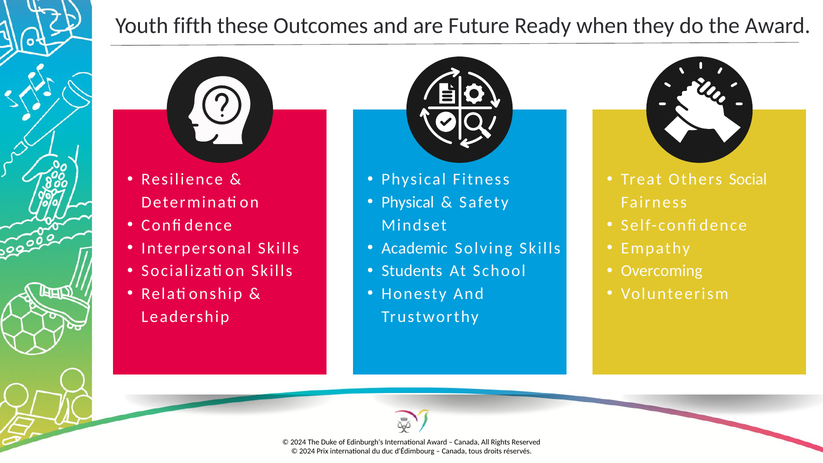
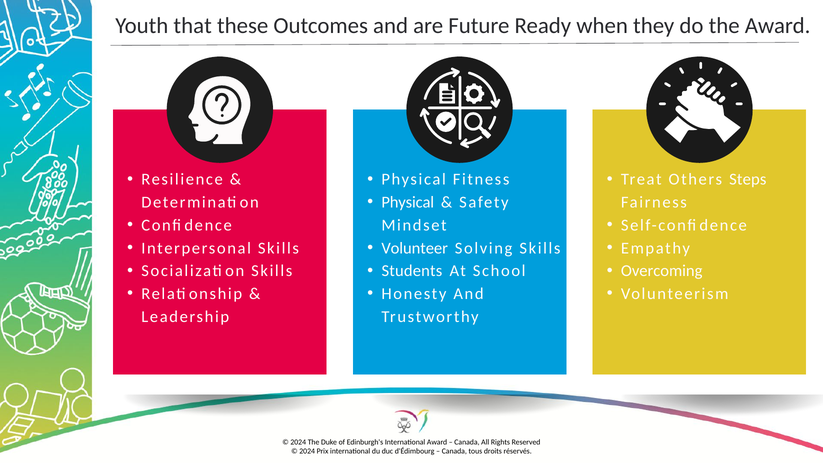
fifth: fifth -> that (193, 26)
Social: Social -> Steps (748, 179)
Academic: Academic -> Volunteer (415, 248)
